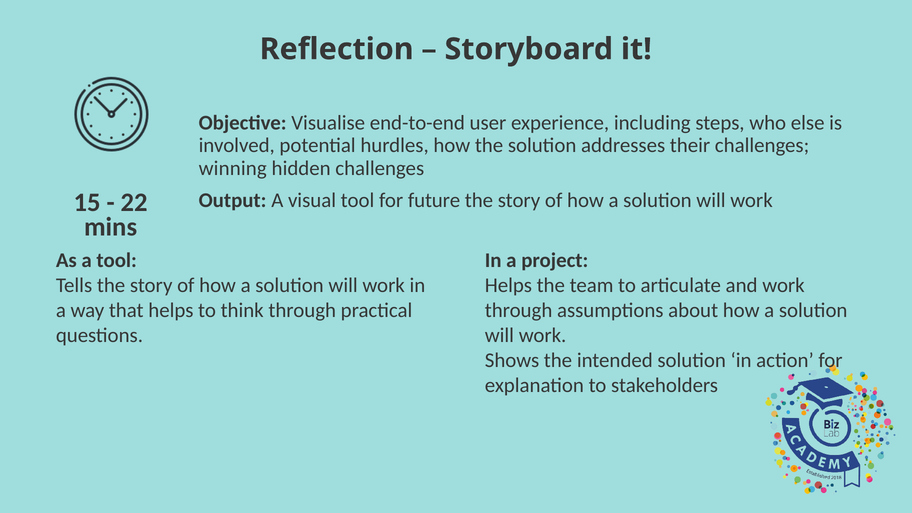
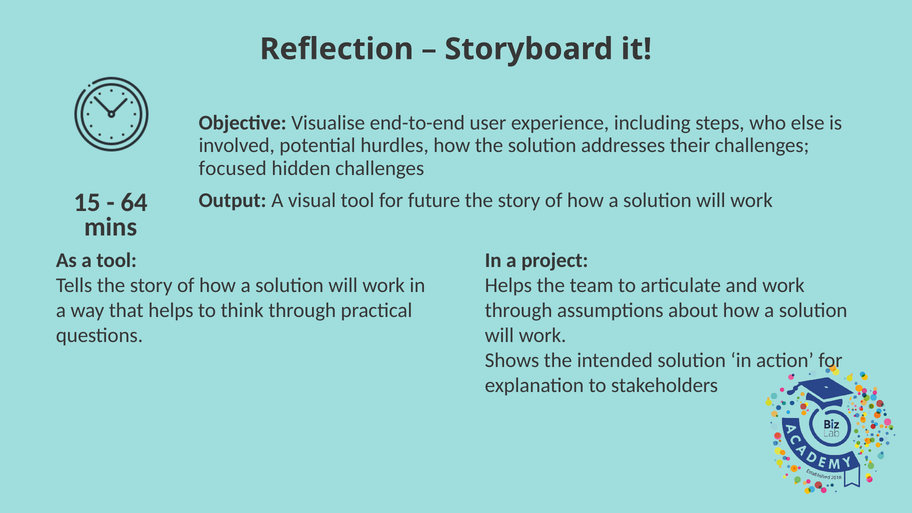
winning: winning -> focused (233, 168)
22: 22 -> 64 (134, 202)
